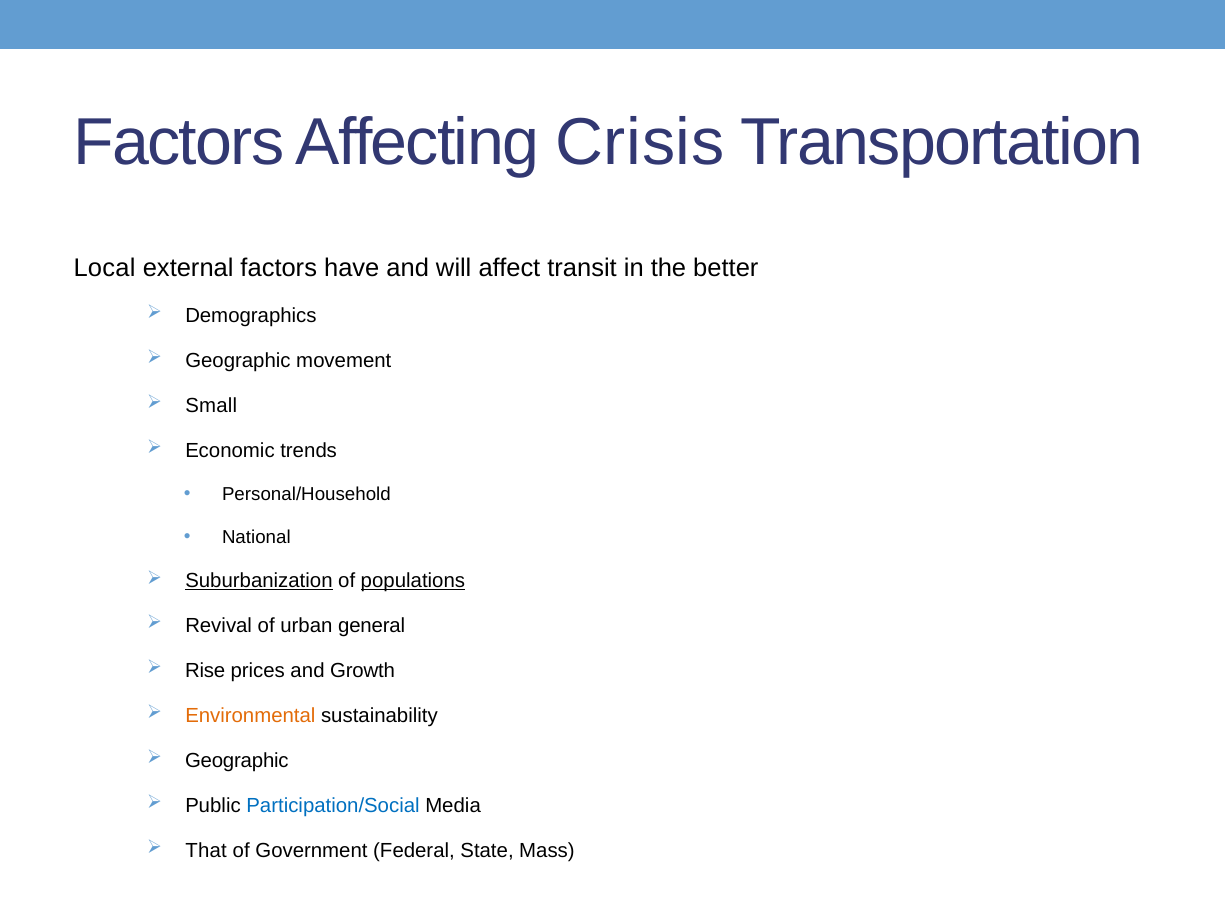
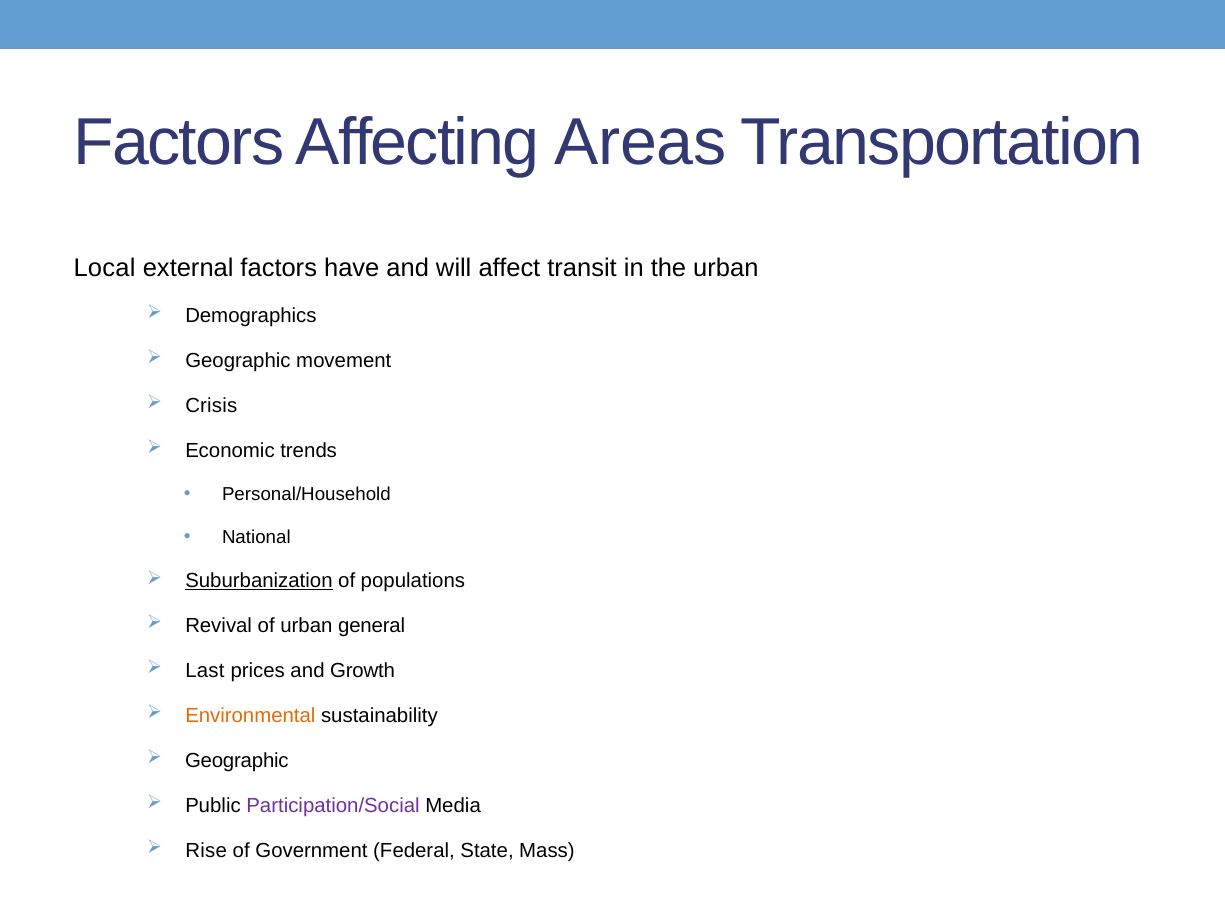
Crisis: Crisis -> Areas (640, 142)
the better: better -> urban (726, 268)
Small: Small -> Crisis (211, 406)
populations underline: present -> none (413, 582)
Rise: Rise -> Last (205, 671)
Participation/Social colour: blue -> purple (333, 806)
That: That -> Rise (206, 851)
